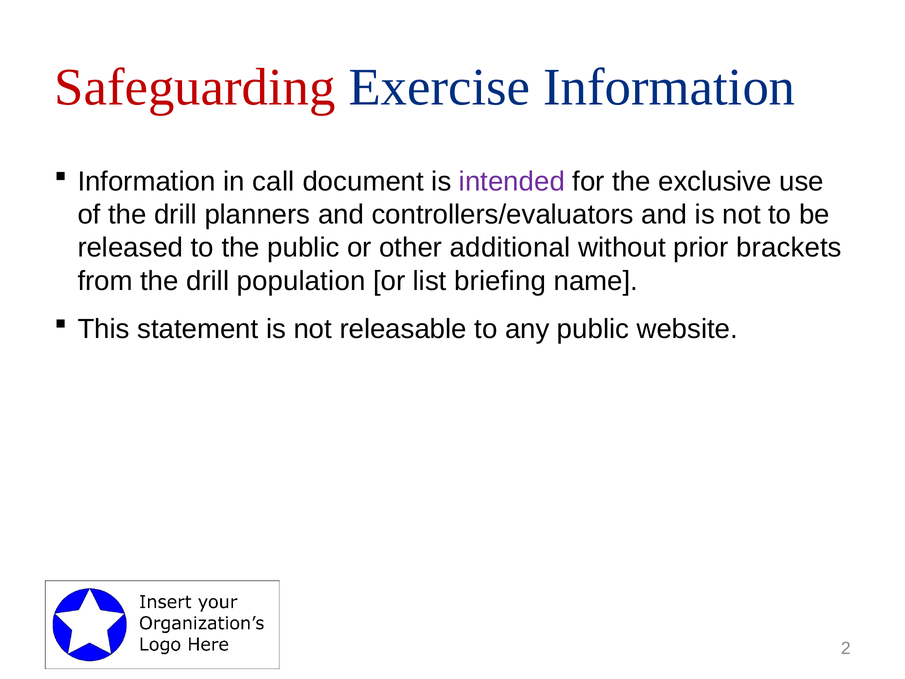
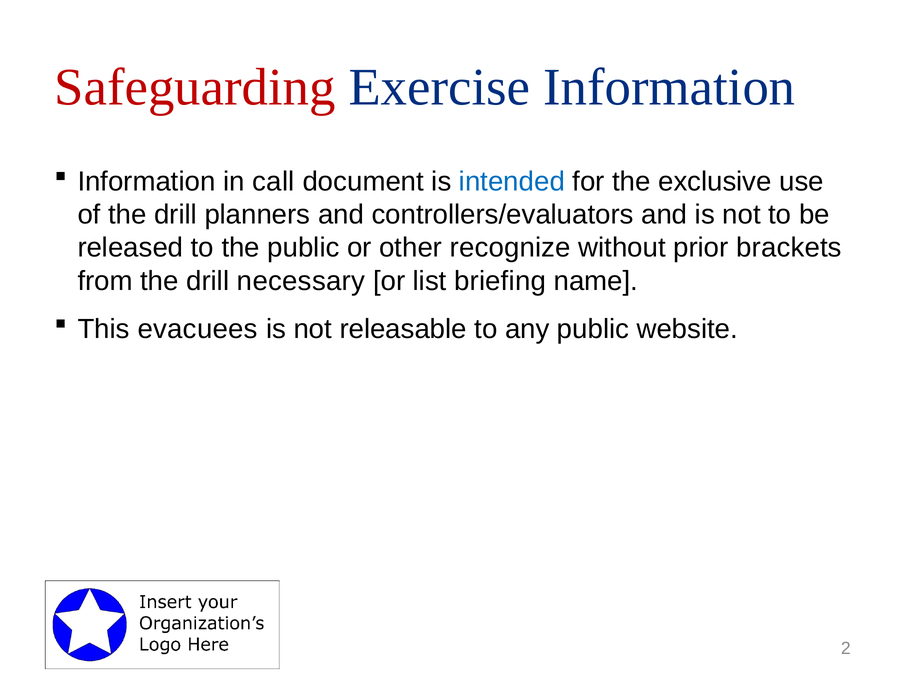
intended colour: purple -> blue (512, 181)
additional: additional -> recognize (510, 248)
population: population -> necessary (301, 281)
statement: statement -> evacuees (198, 329)
